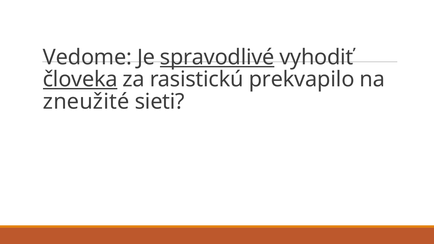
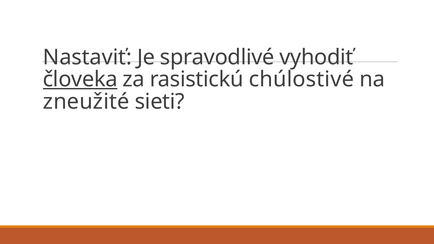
Vedome: Vedome -> Nastaviť (87, 57)
spravodlivé underline: present -> none (217, 57)
prekvapilo: prekvapilo -> chúlostivé (301, 79)
